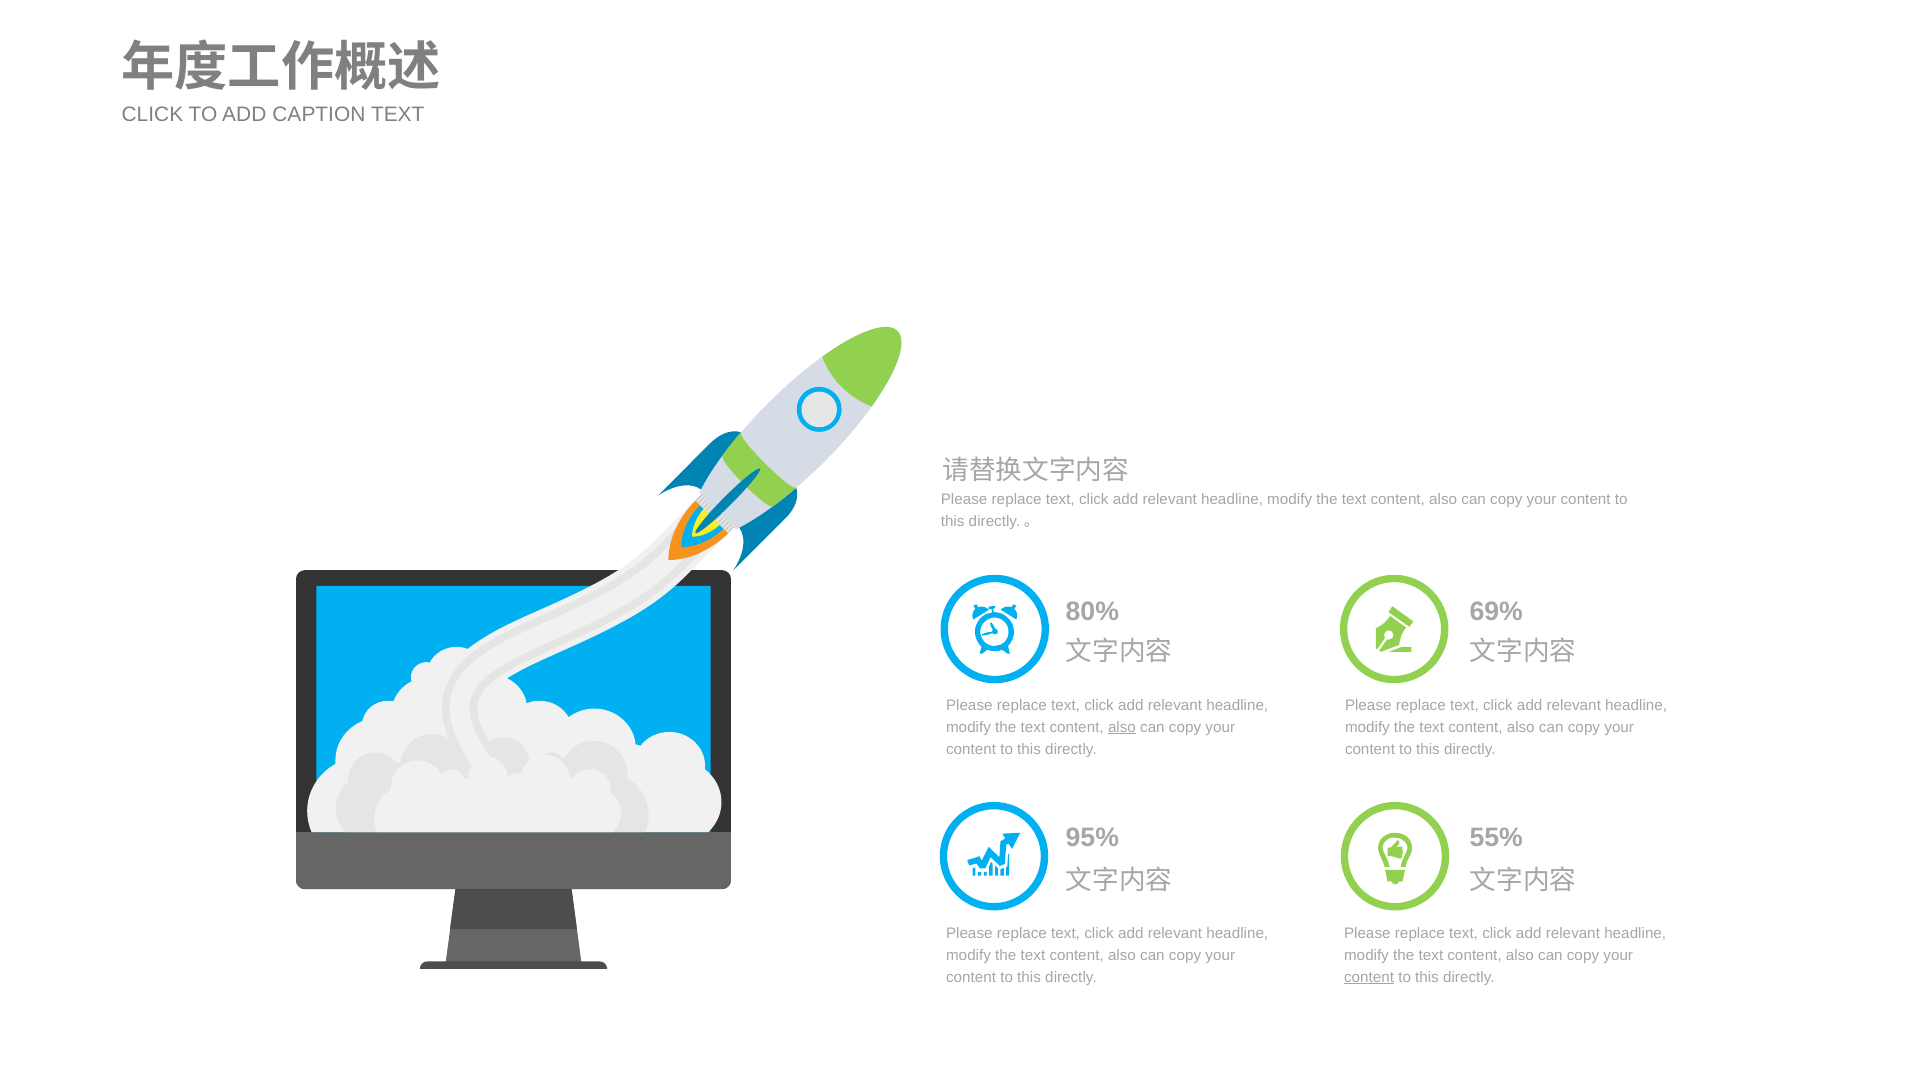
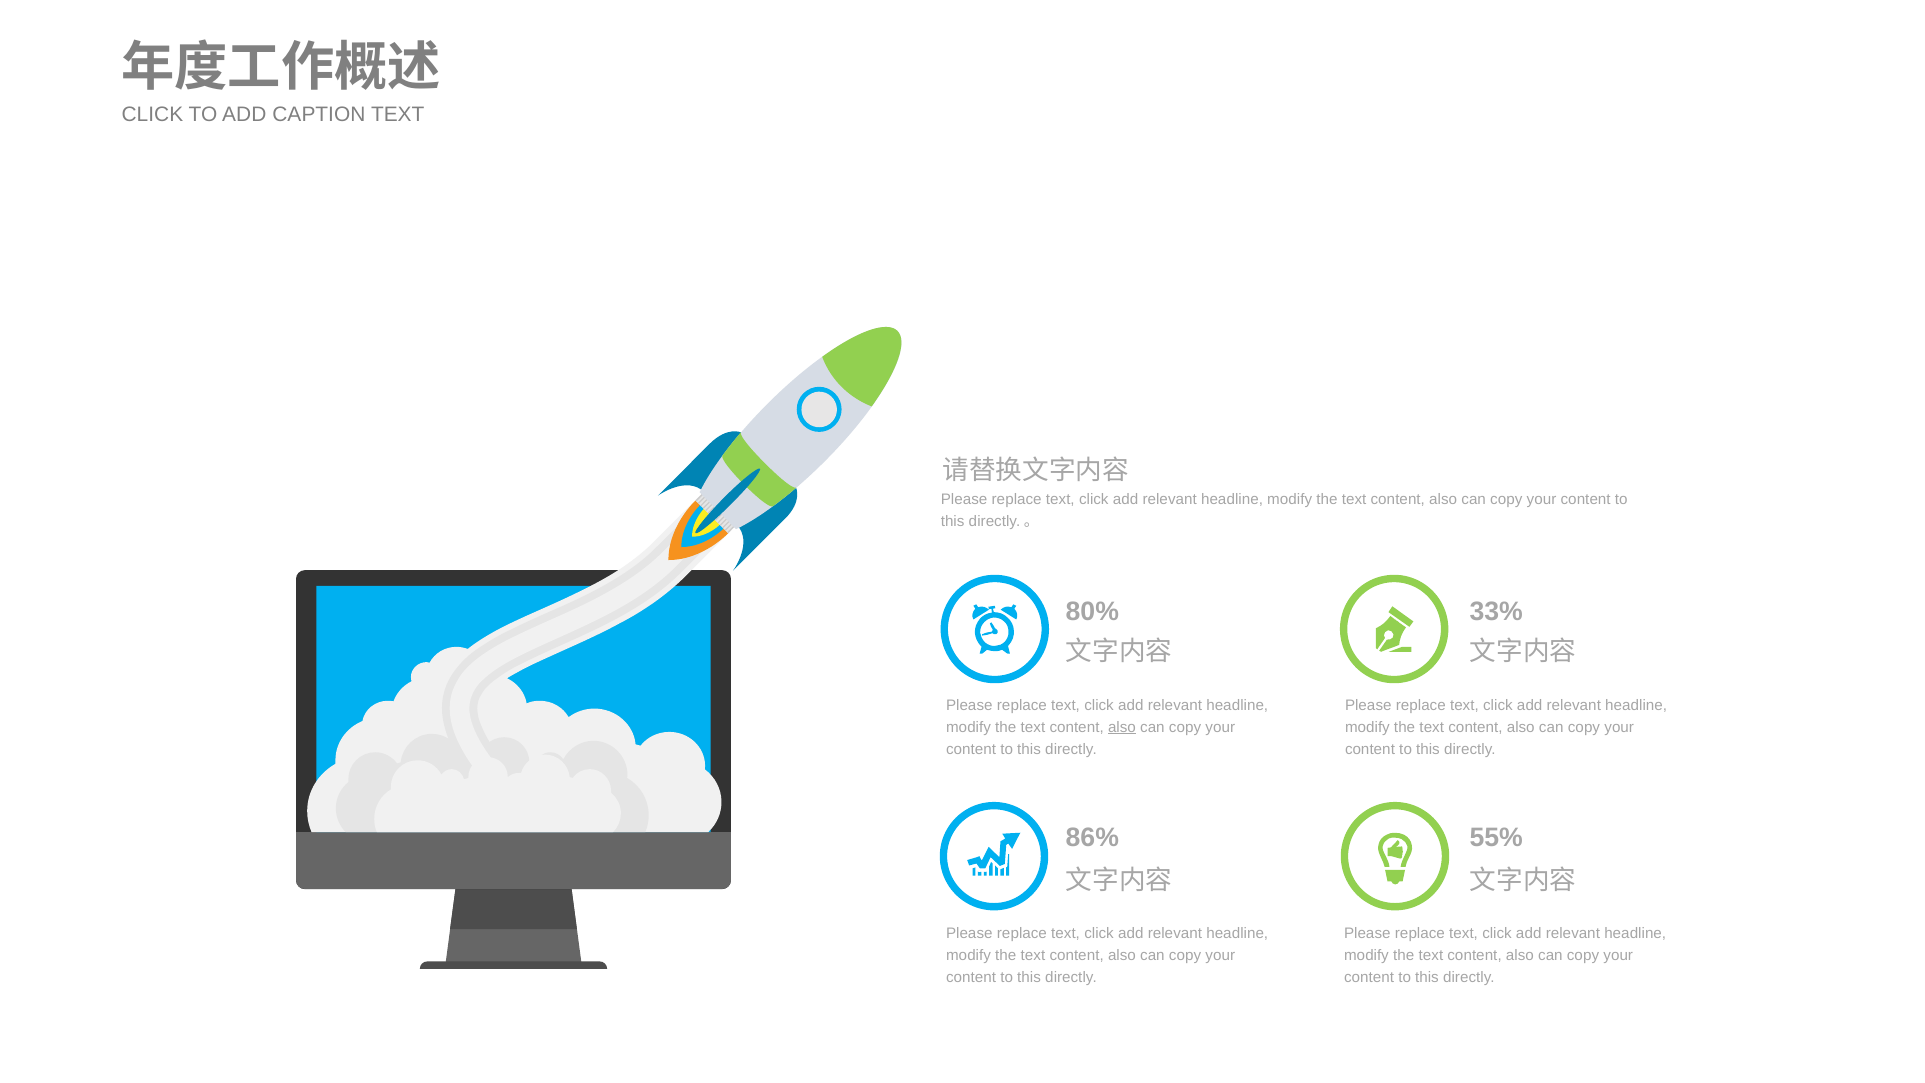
69%: 69% -> 33% (1496, 611)
95%: 95% -> 86% (1092, 837)
content underline: present -> none (1369, 977)
